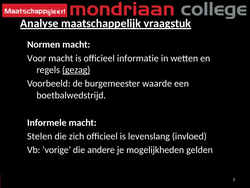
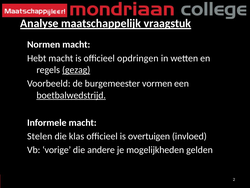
Voor: Voor -> Hebt (37, 58)
informatie: informatie -> opdringen (138, 58)
waarde: waarde -> vormen (157, 83)
boetbalwedstrijd underline: none -> present (71, 95)
zich: zich -> klas (77, 136)
levenslang: levenslang -> overtuigen (149, 136)
